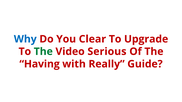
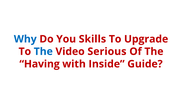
Clear: Clear -> Skills (92, 39)
The colour: green -> blue (43, 52)
Really: Really -> Inside (107, 64)
